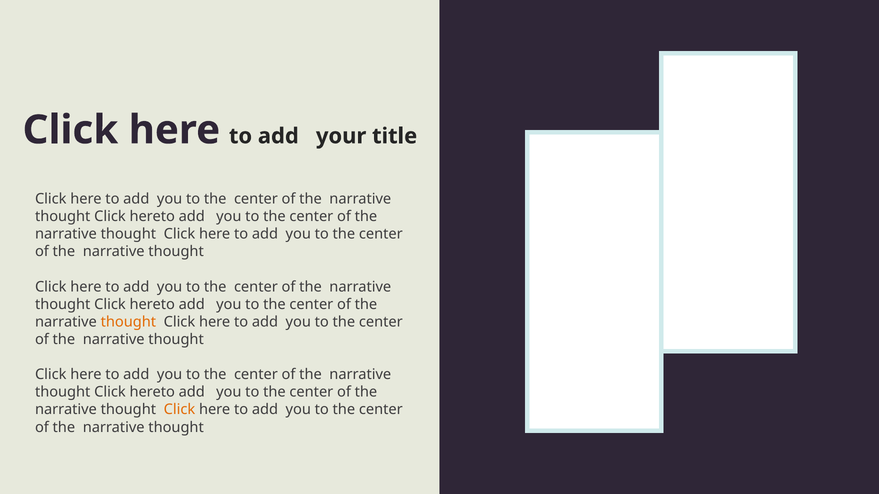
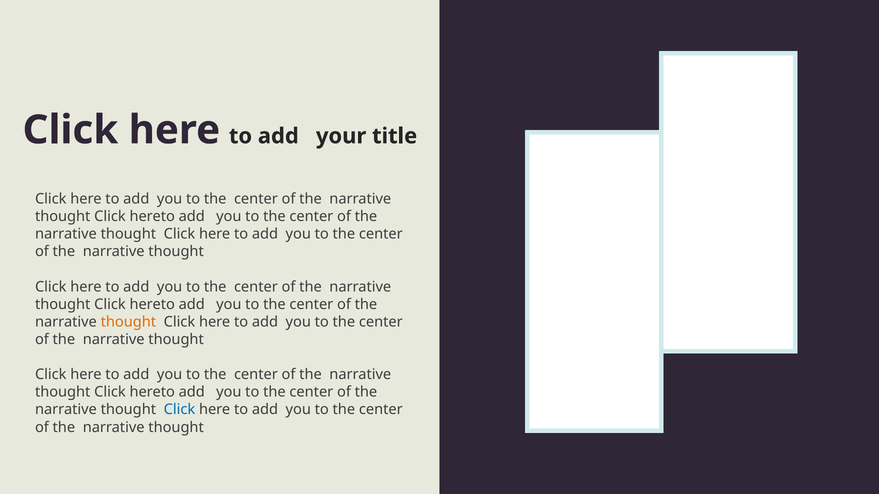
Click colour: orange -> blue (179, 410)
